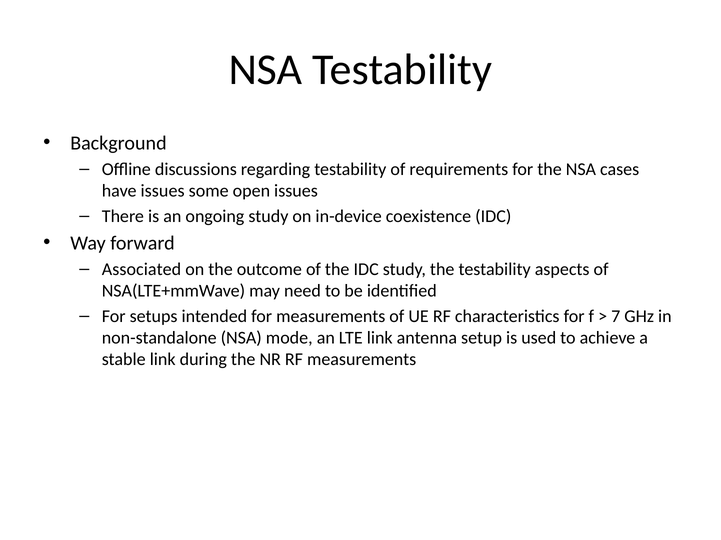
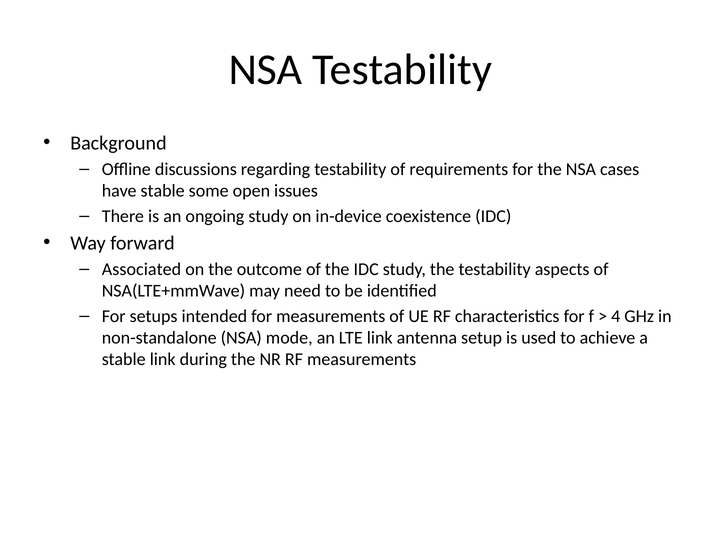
have issues: issues -> stable (163, 191)
7: 7 -> 4 (616, 317)
